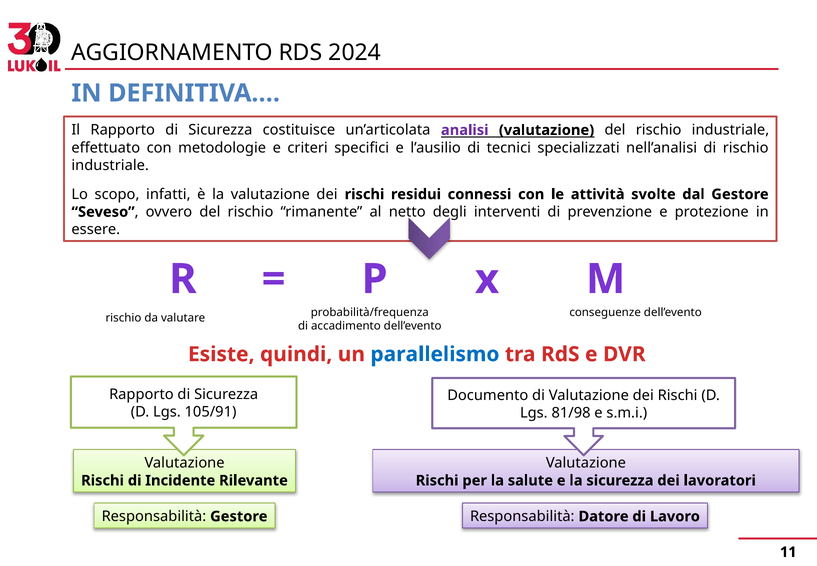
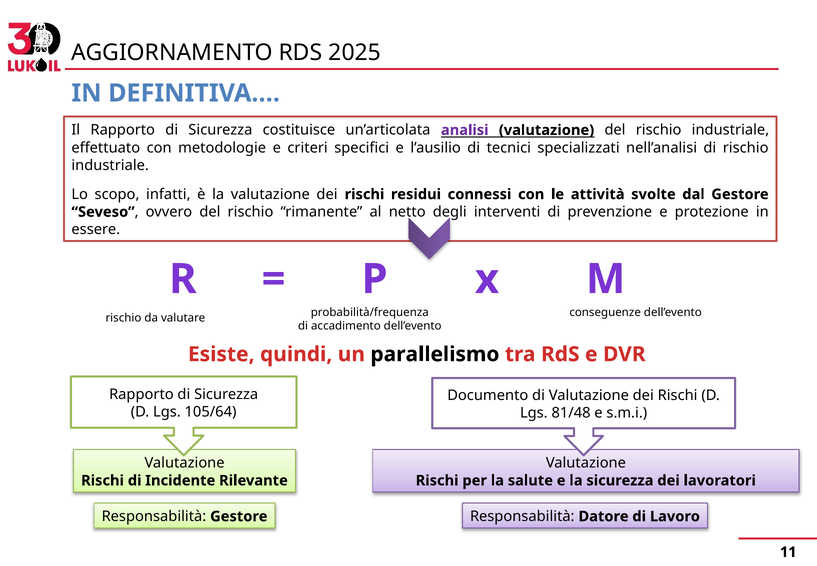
2024: 2024 -> 2025 (355, 52)
parallelismo colour: blue -> black (435, 354)
105/91: 105/91 -> 105/64 (211, 412)
81/98: 81/98 -> 81/48 (571, 413)
